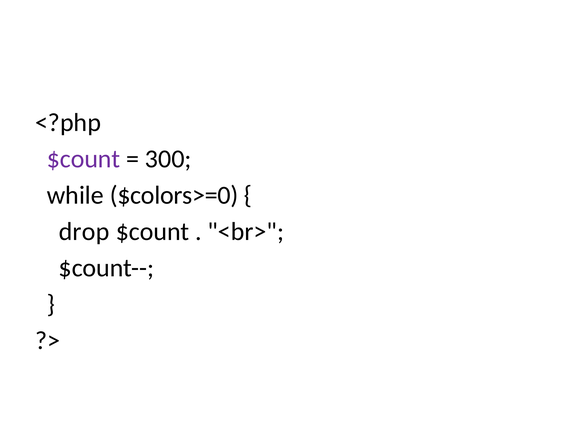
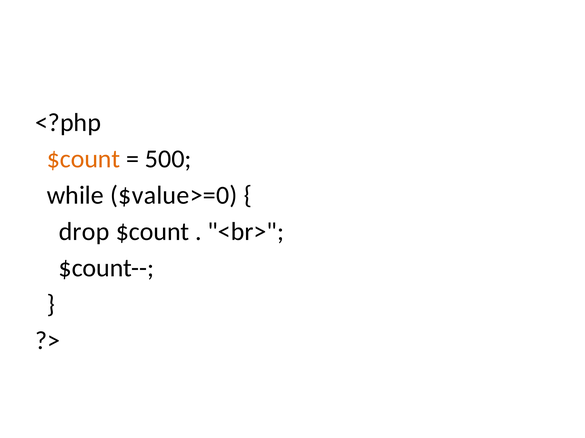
$count colour: purple -> orange (84, 159)
300: 300 -> 500 (168, 159)
$colors>=0: $colors>=0 -> $value>=0 (174, 196)
